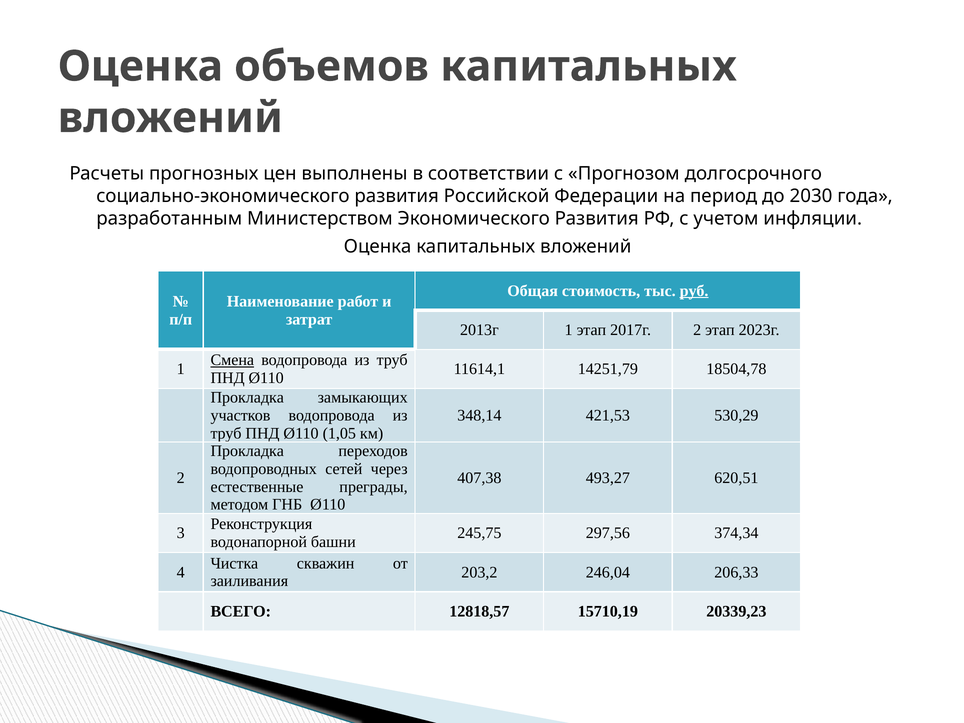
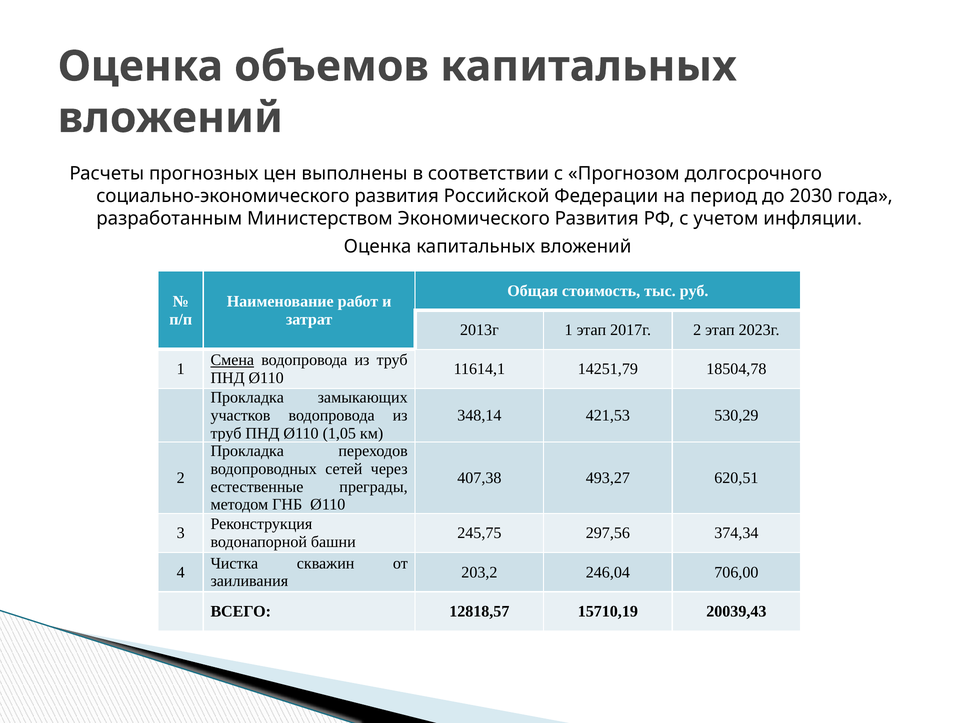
руб underline: present -> none (694, 291)
206,33: 206,33 -> 706,00 (736, 572)
20339,23: 20339,23 -> 20039,43 (736, 611)
